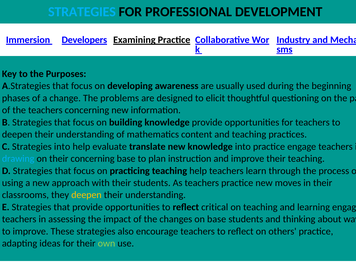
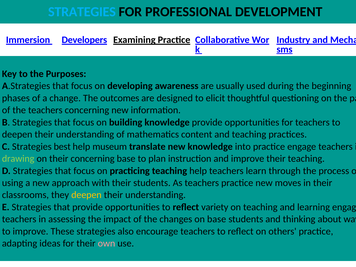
problems: problems -> outcomes (120, 98)
Strategies into: into -> best (62, 147)
evaluate: evaluate -> museum (110, 147)
drawing colour: light blue -> light green (18, 159)
critical: critical -> variety (215, 207)
own colour: light green -> pink (107, 243)
